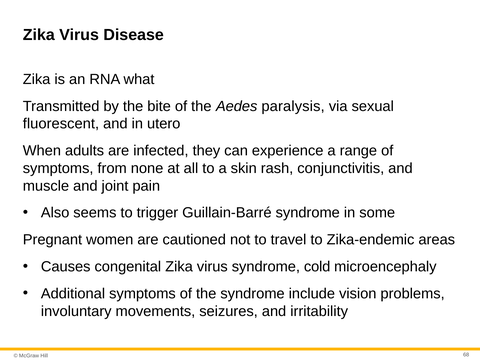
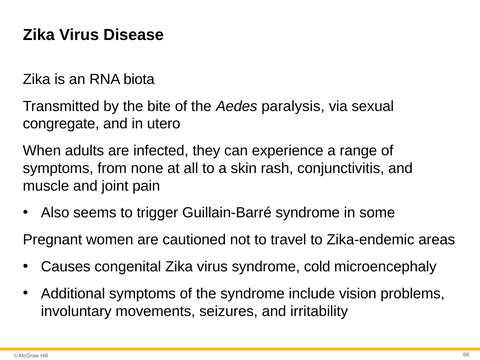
what: what -> biota (139, 79)
fluorescent: fluorescent -> congregate (61, 124)
